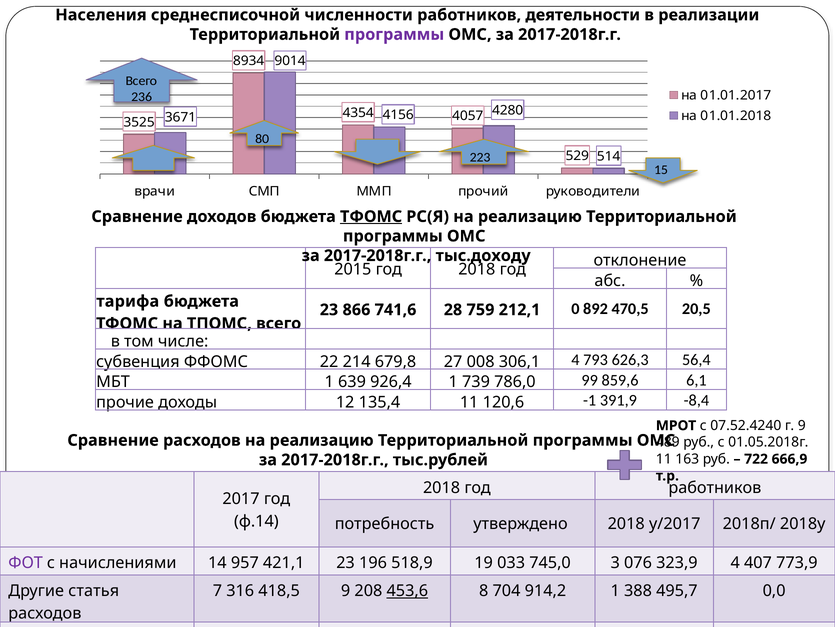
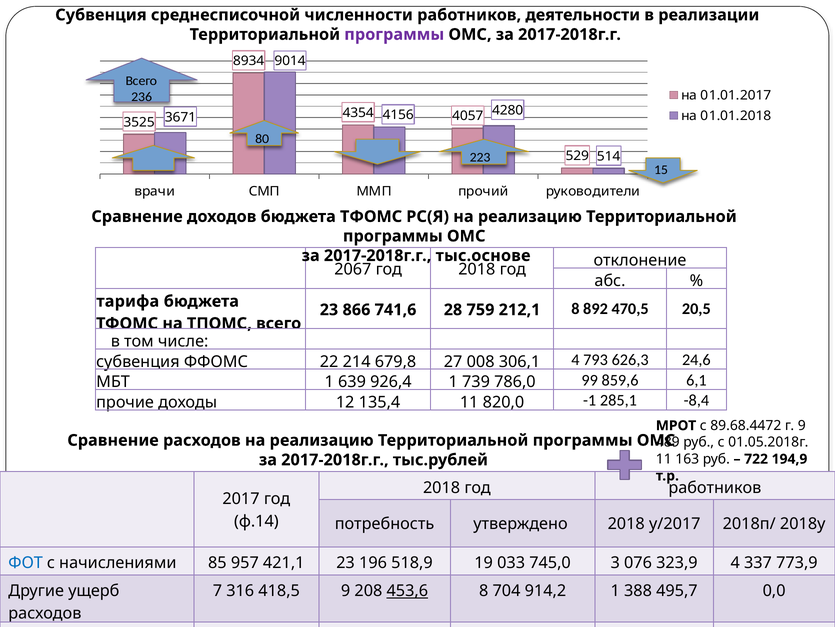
Населения: Населения -> Субвенция (101, 15)
ТФОМС underline: present -> none (371, 216)
тыс.доходу: тыс.доходу -> тыс.основе (483, 255)
2015: 2015 -> 2067 (353, 269)
212,1 0: 0 -> 8 (575, 309)
56,4: 56,4 -> 24,6 (696, 359)
120,6: 120,6 -> 820,0 (503, 402)
391,9: 391,9 -> 285,1 (618, 400)
07.52.4240: 07.52.4240 -> 89.68.4472 (746, 425)
666,9: 666,9 -> 194,9 (789, 459)
ФОТ colour: purple -> blue (26, 562)
14: 14 -> 85 (217, 562)
407: 407 -> 337 (758, 562)
статья: статья -> ущерб (94, 590)
